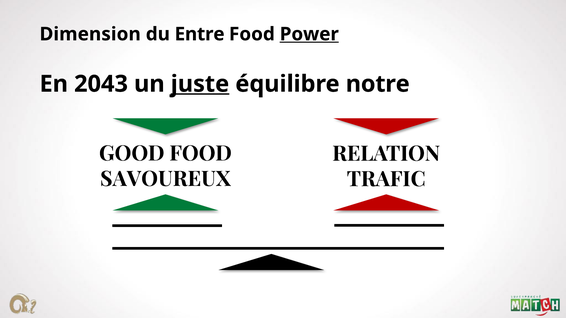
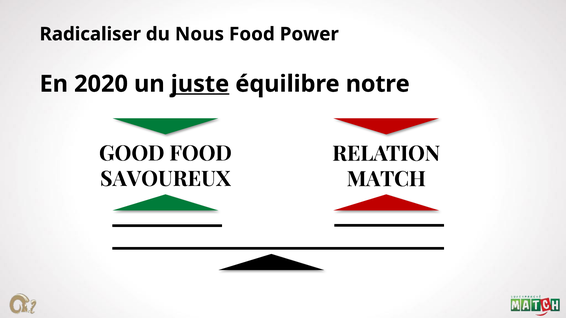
Dimension: Dimension -> Radicaliser (90, 34)
Entre: Entre -> Nous (199, 34)
Power underline: present -> none (309, 34)
2043: 2043 -> 2020 (101, 84)
TRAFIC: TRAFIC -> MATCH (386, 179)
